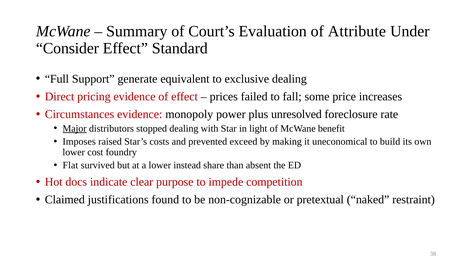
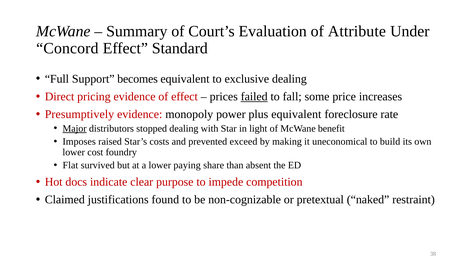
Consider: Consider -> Concord (67, 48)
generate: generate -> becomes (138, 79)
failed underline: none -> present (254, 96)
Circumstances: Circumstances -> Presumptively (79, 114)
plus unresolved: unresolved -> equivalent (296, 114)
instead: instead -> paying (187, 165)
